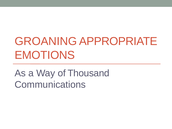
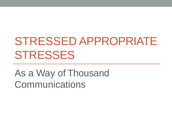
GROANING: GROANING -> STRESSED (46, 41)
EMOTIONS: EMOTIONS -> STRESSES (45, 55)
